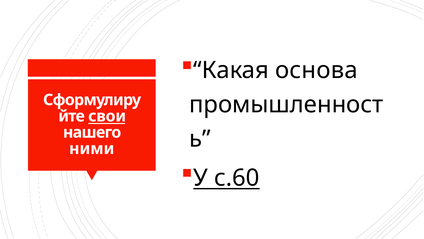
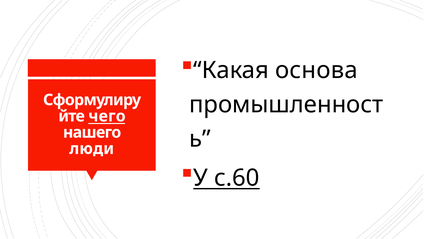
свои: свои -> чего (107, 116)
ними: ними -> люди (92, 148)
